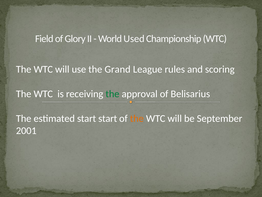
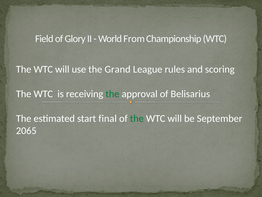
Used: Used -> From (134, 39)
start start: start -> final (108, 118)
the colour: orange -> green (137, 118)
2001: 2001 -> 2065 (26, 130)
